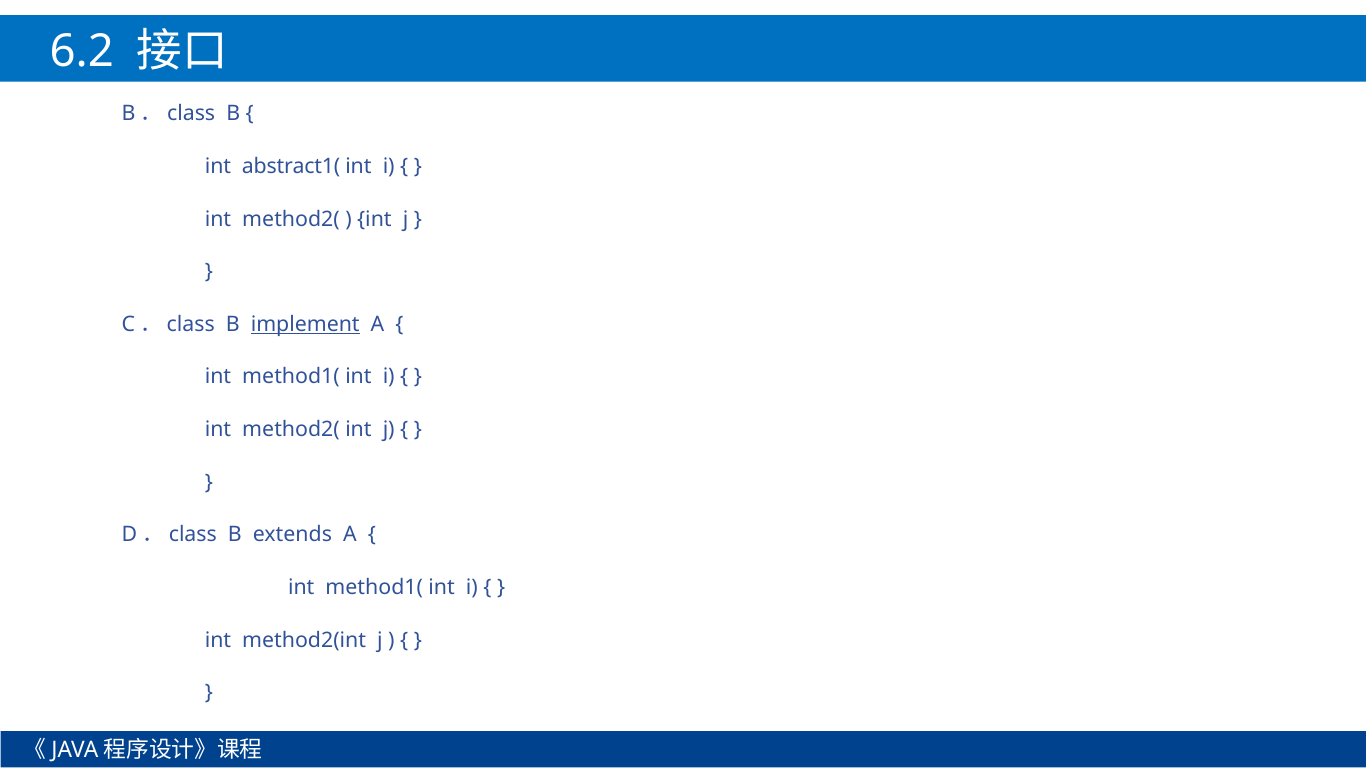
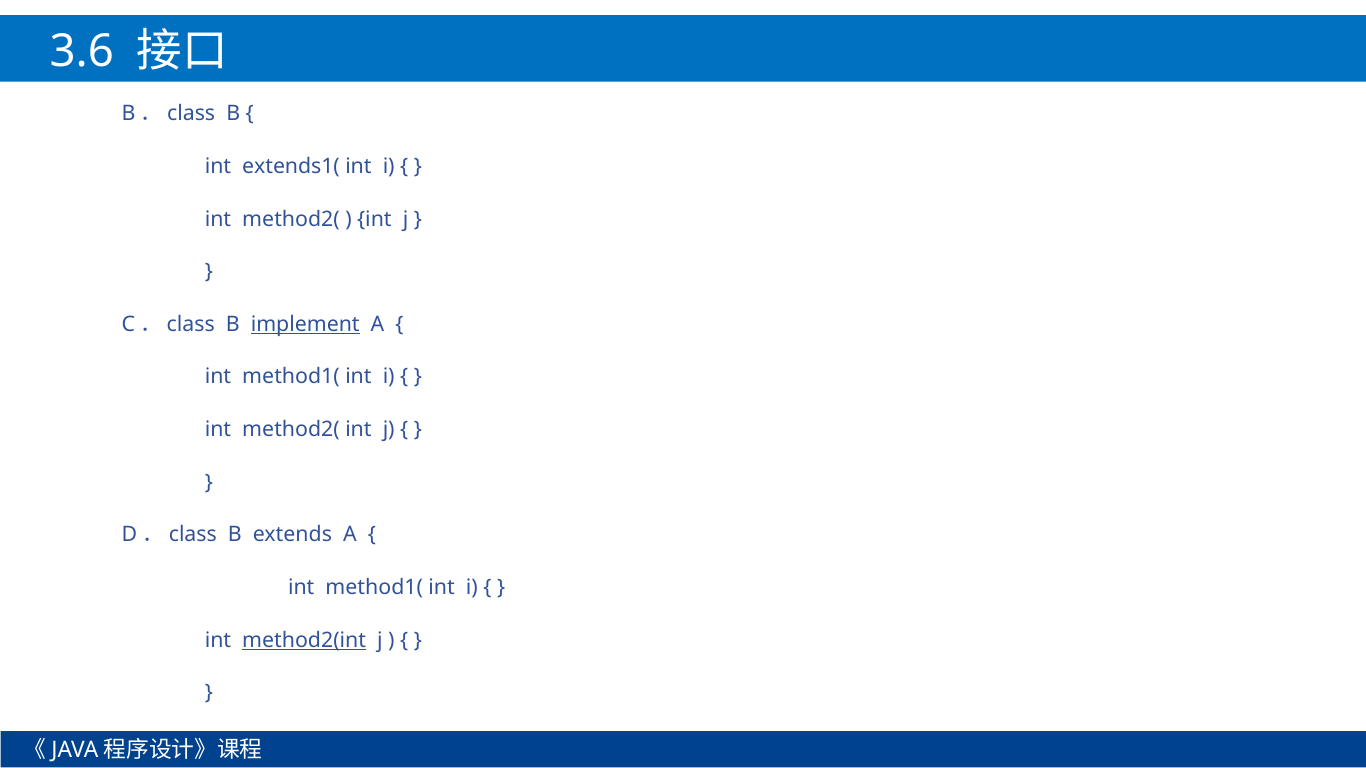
6.2: 6.2 -> 3.6 (82, 52)
abstract1(: abstract1( -> extends1( (291, 167)
method2(int underline: none -> present (304, 640)
